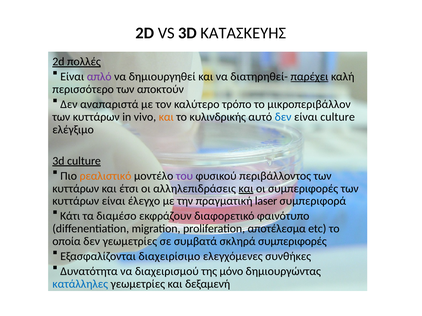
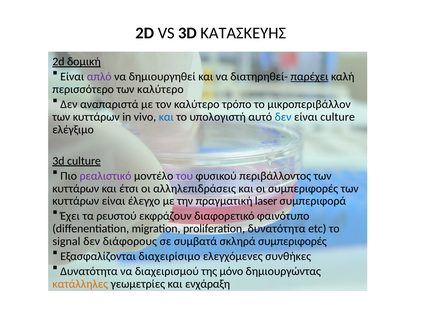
πολλές: πολλές -> δομική (84, 62)
των αποκτούν: αποκτούν -> καλύτερο (160, 90)
και colour: orange -> blue (166, 117)
κυλινδρικής: κυλινδρικής -> υπολογιστή (218, 117)
ρεαλιστικό colour: orange -> purple (106, 176)
και underline: present -> none (246, 189)
Κάτι: Κάτι -> Έχει (70, 216)
διαμέσο: διαμέσο -> ρευστού (116, 216)
proliferation αποτέλεσμα: αποτέλεσμα -> δυνατότητα (277, 229)
οποία: οποία -> signal (66, 242)
δεν γεωμετρίες: γεωμετρίες -> διάφορους (130, 242)
κατάλληλες colour: blue -> orange (80, 284)
δεξαμενή: δεξαμενή -> ενχάραξη (208, 284)
